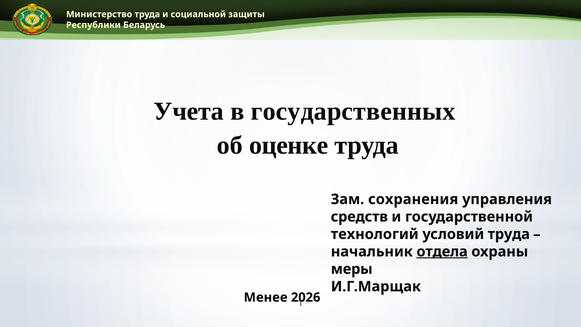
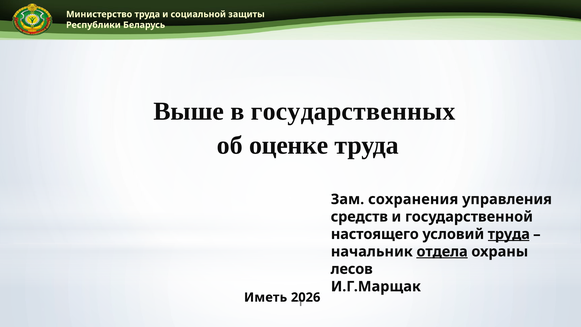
Учета: Учета -> Выше (189, 111)
технологий: технологий -> настоящего (375, 234)
труда underline: none -> present (509, 234)
меры: меры -> лесов (352, 269)
Менее: Менее -> Иметь (266, 297)
